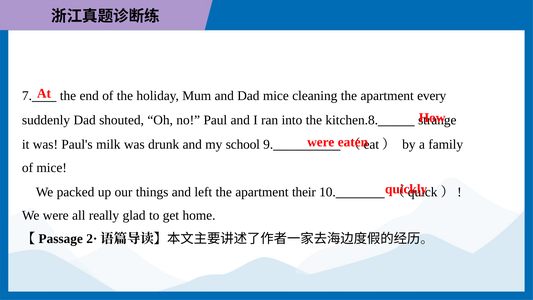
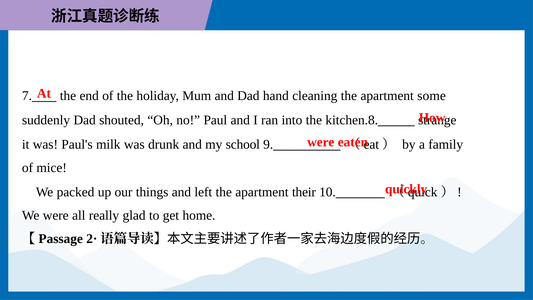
Dad mice: mice -> hand (276, 96)
every: every -> some (432, 96)
